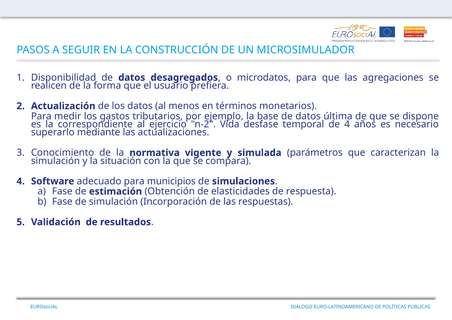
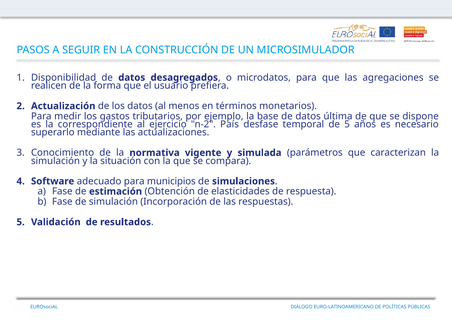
Vida: Vida -> País (230, 124)
de 4: 4 -> 5 (347, 124)
